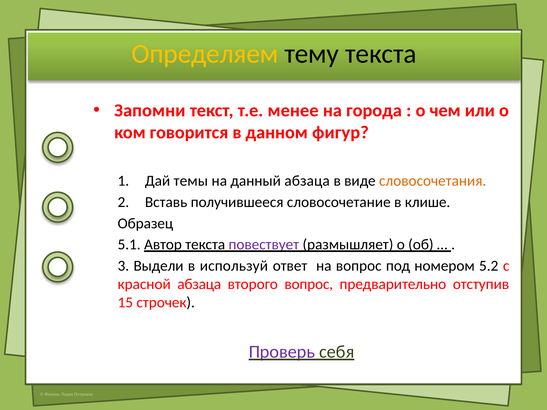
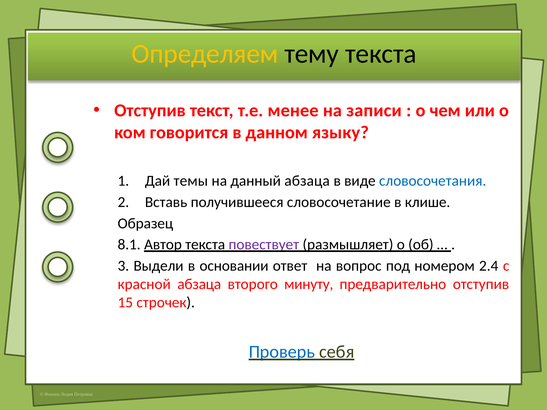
Запомни: Запомни -> Отступив (150, 111)
города: города -> записи (374, 111)
фигур: фигур -> языку (340, 133)
словосочетания colour: orange -> blue (433, 181)
5.1: 5.1 -> 8.1 (129, 245)
используй: используй -> основании (234, 266)
5.2: 5.2 -> 2.4 (489, 266)
второго вопрос: вопрос -> минуту (309, 284)
Проверь colour: purple -> blue (282, 352)
